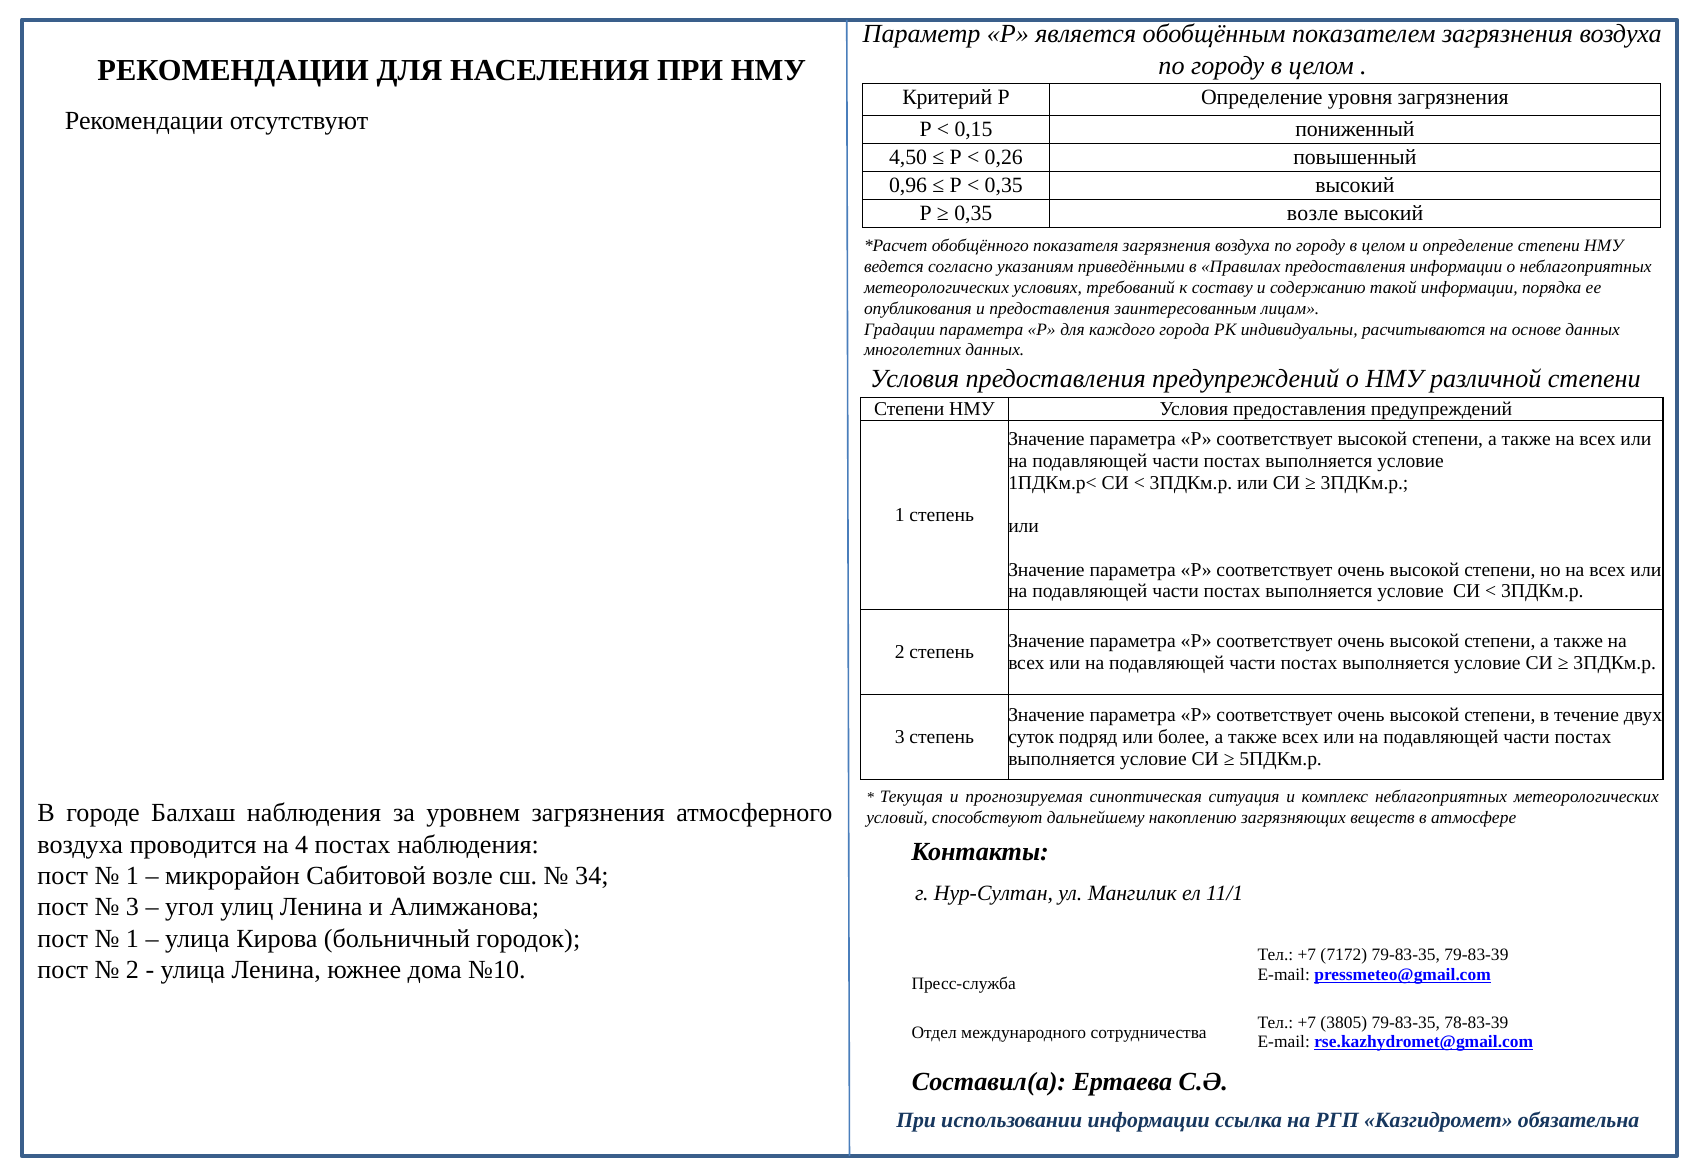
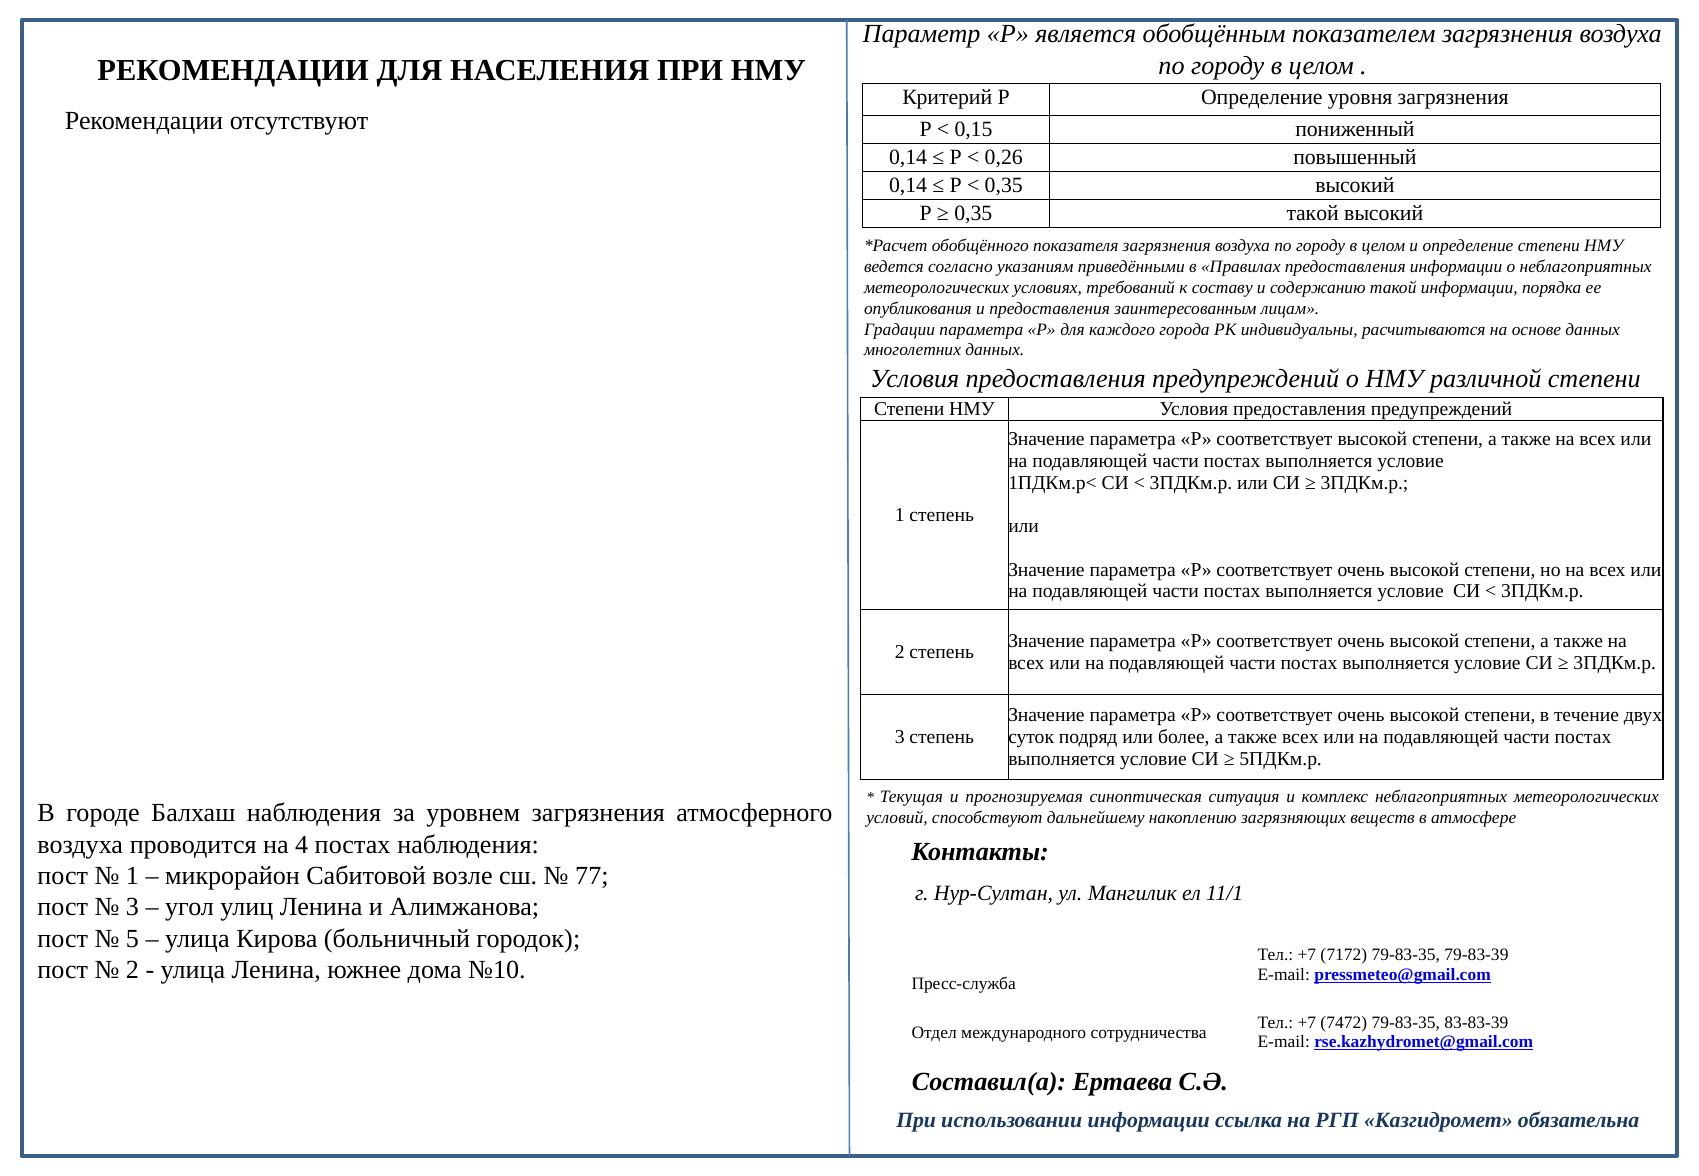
4,50: 4,50 -> 0,14 (908, 157)
0,96: 0,96 -> 0,14 (908, 185)
0,35 возле: возле -> такой (1313, 213)
34: 34 -> 77 (592, 876)
1: 1 -> 5 (132, 939)
3805: 3805 -> 7472 (1344, 1023)
78-83-39: 78-83-39 -> 83-83-39 (1476, 1023)
